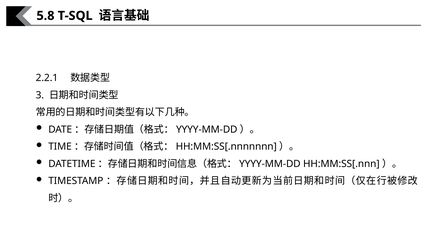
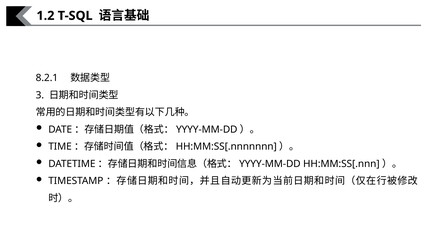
5.8: 5.8 -> 1.2 (45, 16)
2.2.1: 2.2.1 -> 8.2.1 (47, 78)
